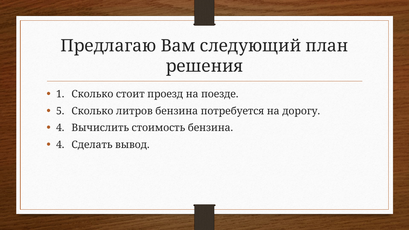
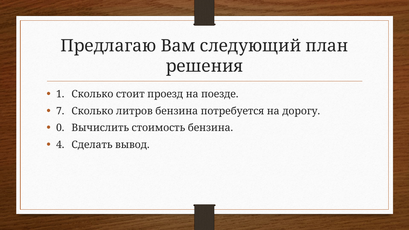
5: 5 -> 7 (60, 111)
4: 4 -> 0 (60, 128)
